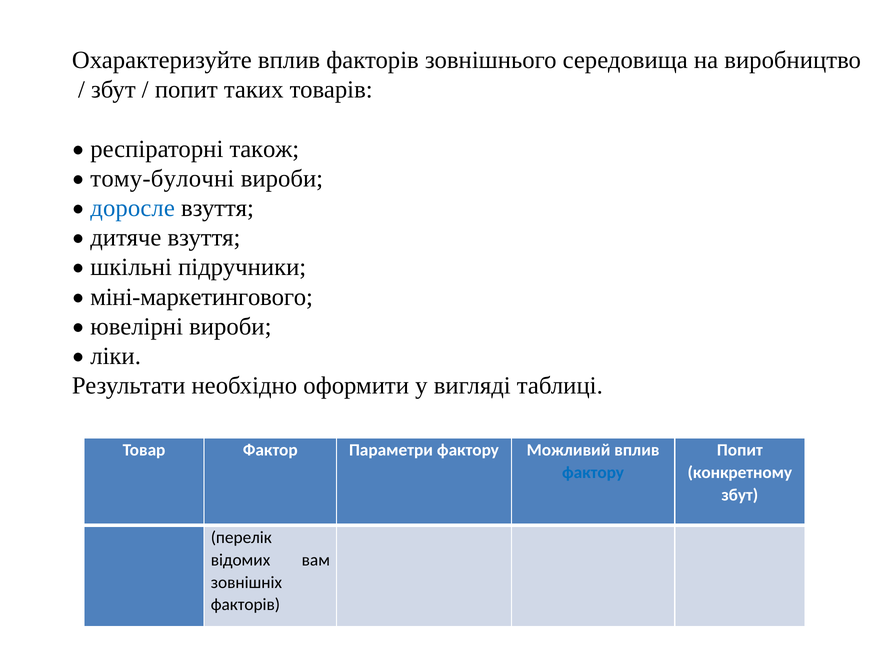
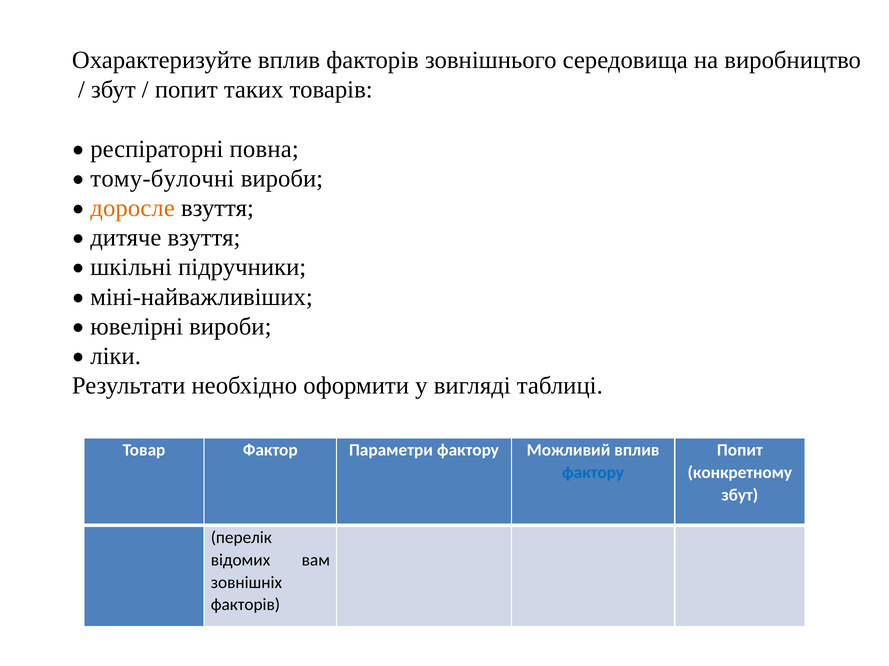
також: також -> повна (264, 149)
доросле colour: blue -> orange (133, 208)
міні-маркетингового: міні-маркетингового -> міні-найважливіших (202, 297)
